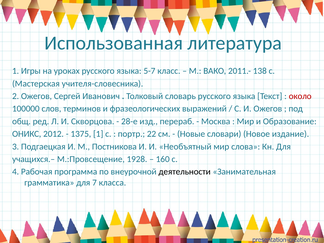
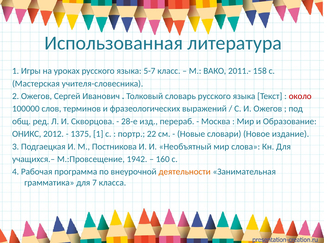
138: 138 -> 158 (260, 71)
1928: 1928 -> 1942 (137, 159)
деятельности colour: black -> orange (185, 172)
